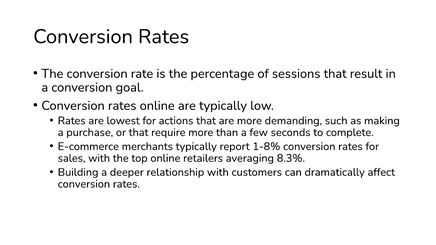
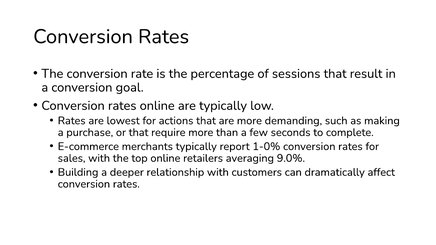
1-8%: 1-8% -> 1-0% (266, 147)
8.3%: 8.3% -> 9.0% (291, 158)
